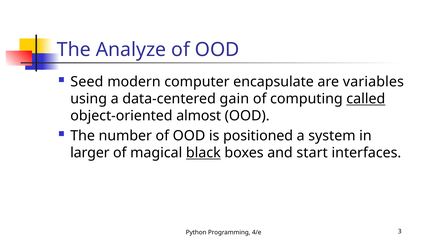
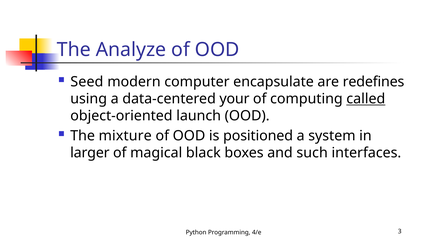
variables: variables -> redefines (374, 82)
gain: gain -> your (234, 99)
almost: almost -> launch (199, 116)
number: number -> mixture (125, 136)
black underline: present -> none (203, 153)
start: start -> such (312, 153)
